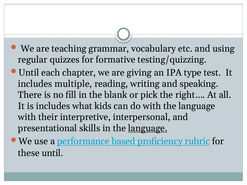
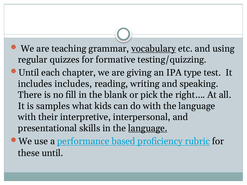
vocabulary underline: none -> present (154, 49)
includes multiple: multiple -> includes (73, 84)
is includes: includes -> samples (53, 106)
